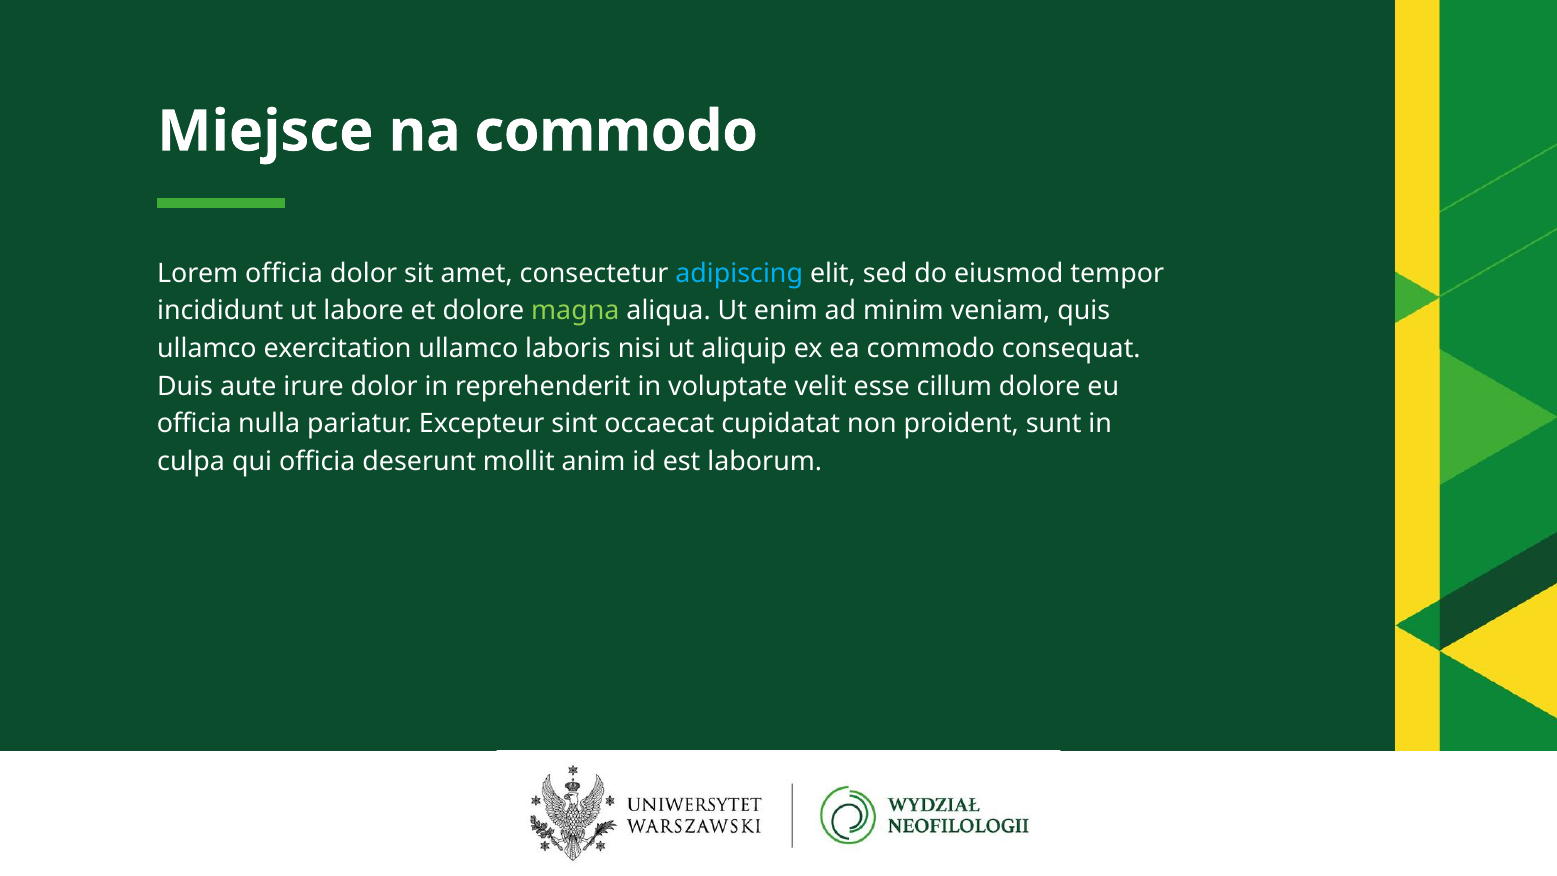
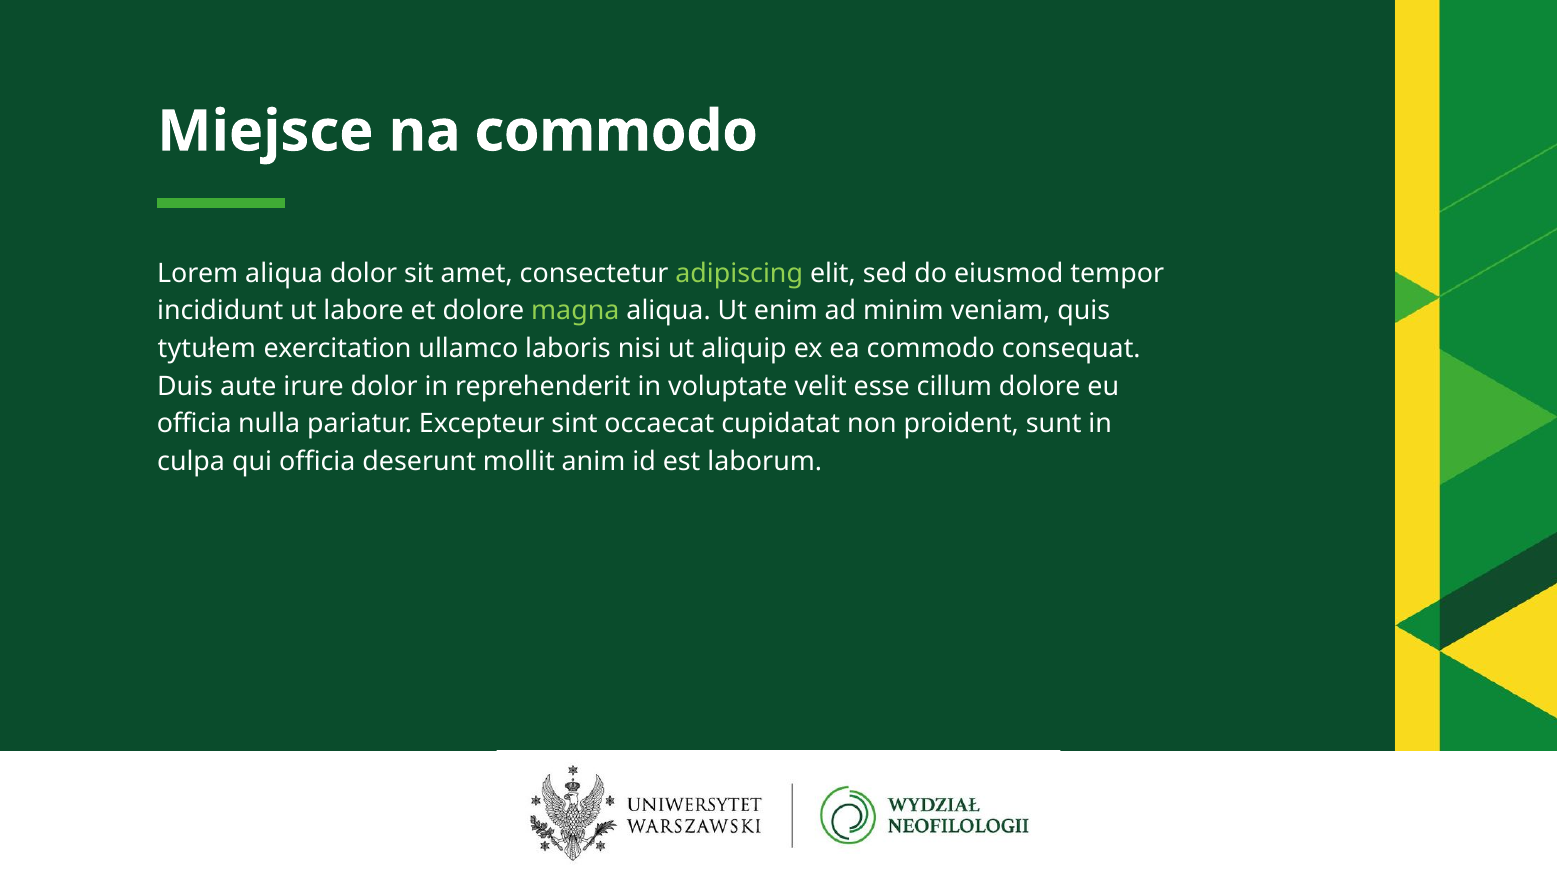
Lorem officia: officia -> aliqua (284, 273)
adipiscing colour: light blue -> light green (739, 273)
ullamco: ullamco -> tytułem (207, 349)
